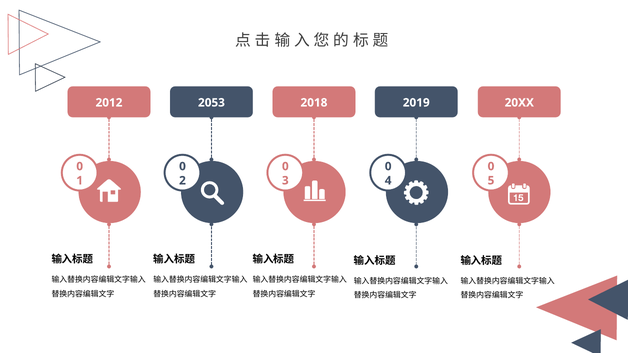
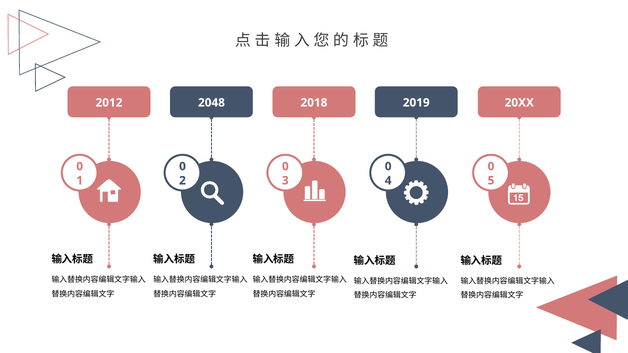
2053: 2053 -> 2048 (211, 103)
